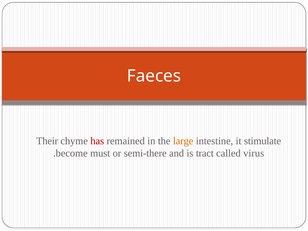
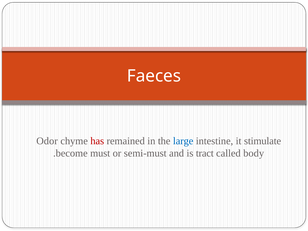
Their: Their -> Odor (47, 141)
large colour: orange -> blue (183, 141)
semi-there: semi-there -> semi-must (145, 153)
virus: virus -> body (254, 153)
